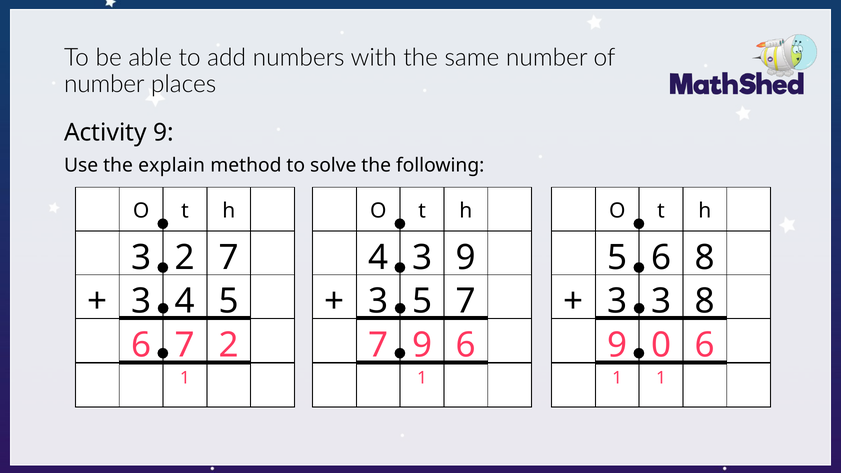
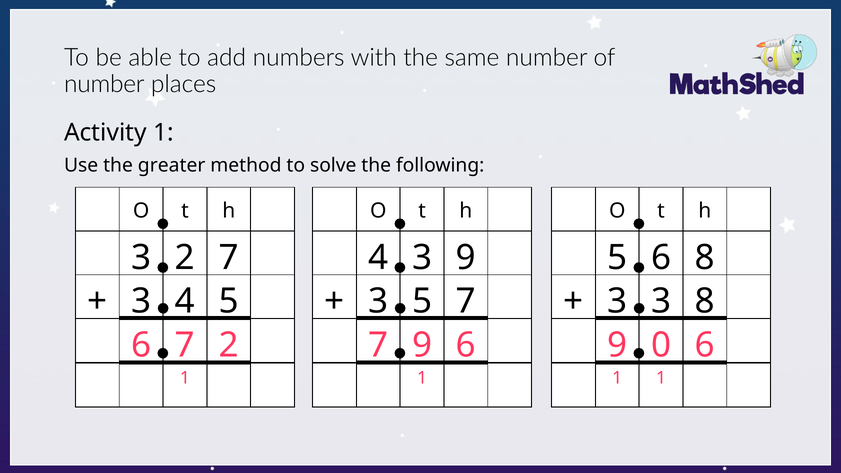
Activity 9: 9 -> 1 (163, 133)
explain: explain -> greater (172, 165)
